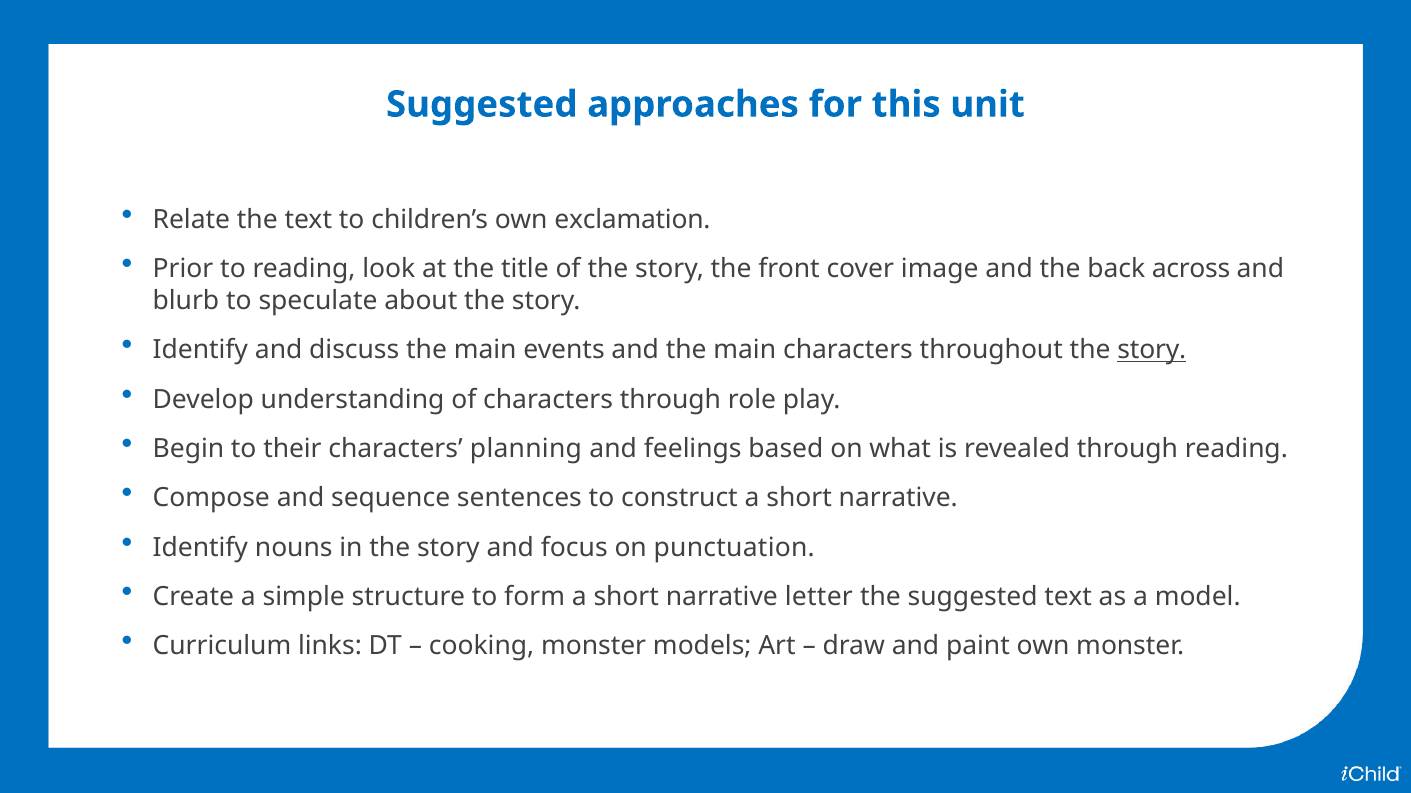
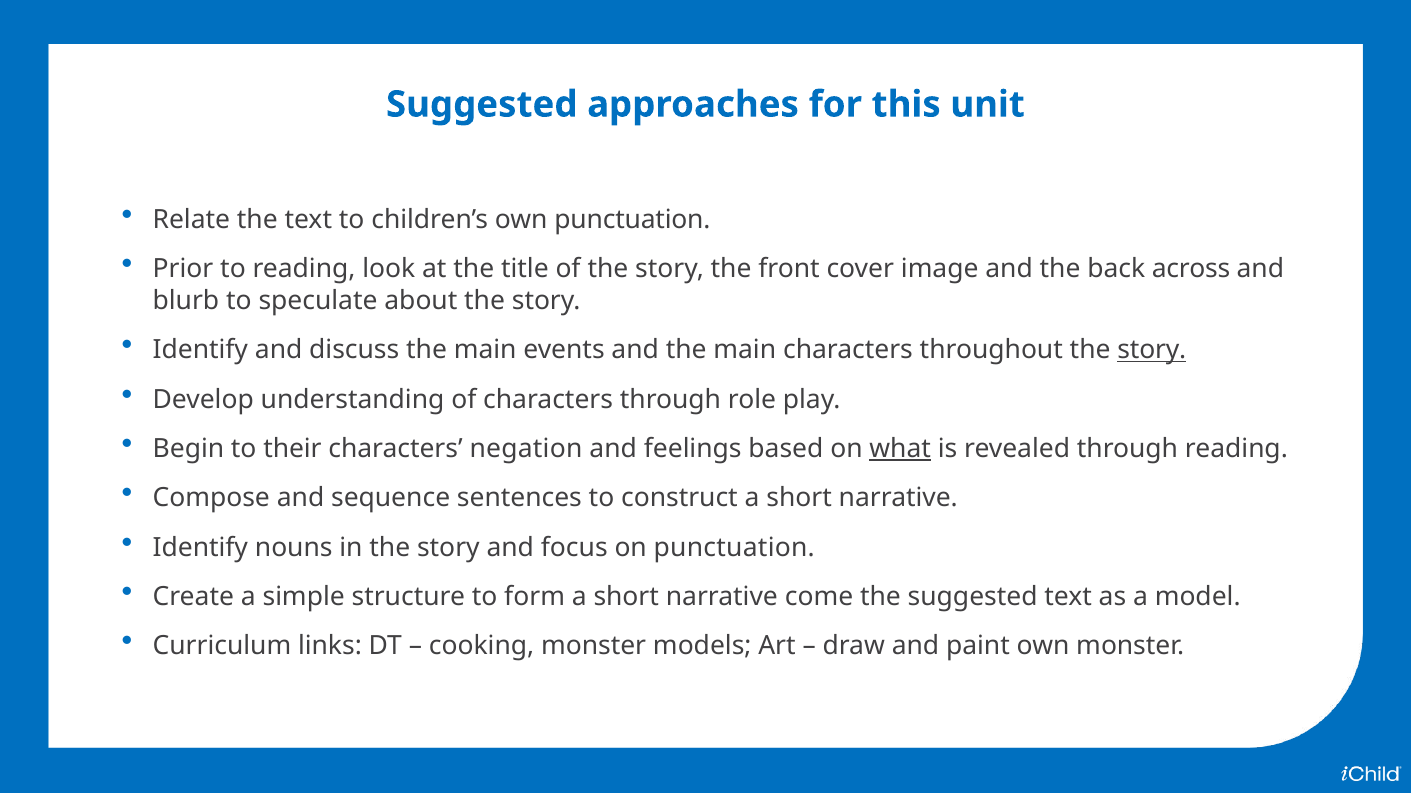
own exclamation: exclamation -> punctuation (632, 220)
planning: planning -> negation (526, 449)
what underline: none -> present (900, 449)
letter: letter -> come (819, 597)
